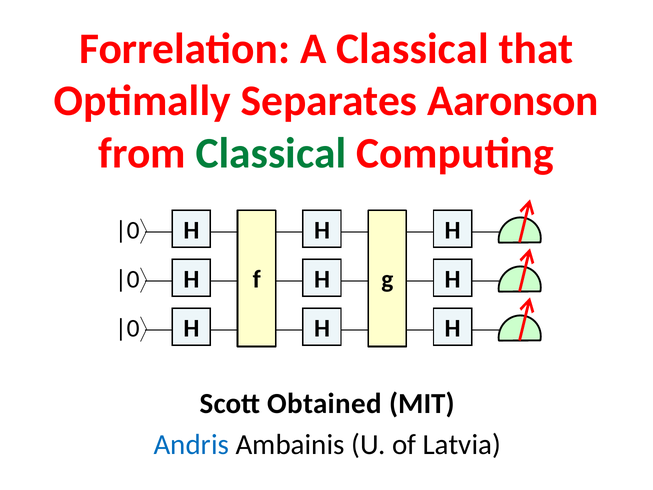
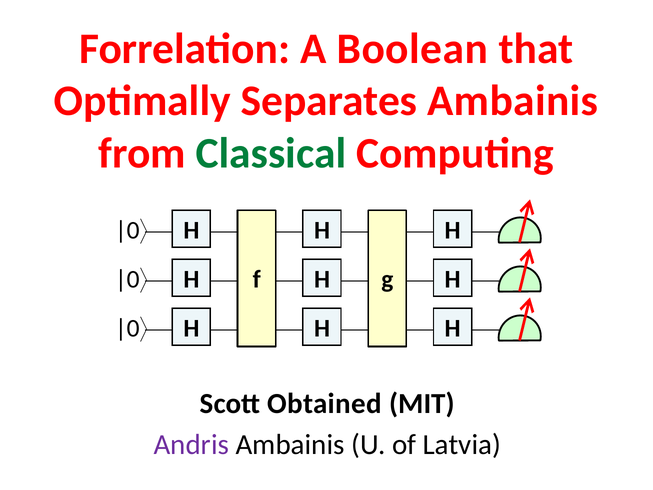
A Classical: Classical -> Boolean (412, 49)
Separates Aaronson: Aaronson -> Ambainis (513, 101)
Andris colour: blue -> purple (191, 444)
